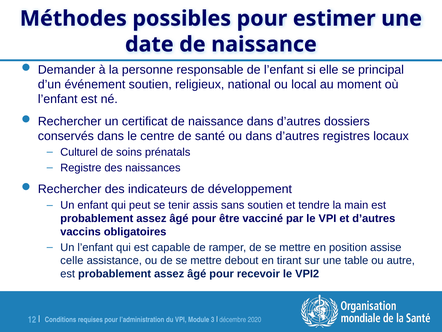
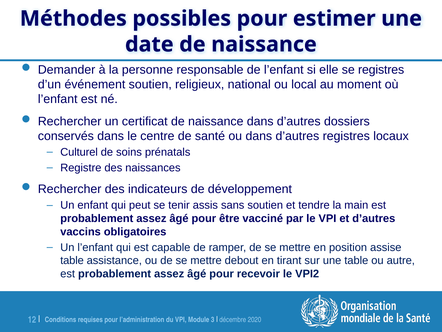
se principal: principal -> registres (381, 70)
celle: celle -> table (72, 260)
